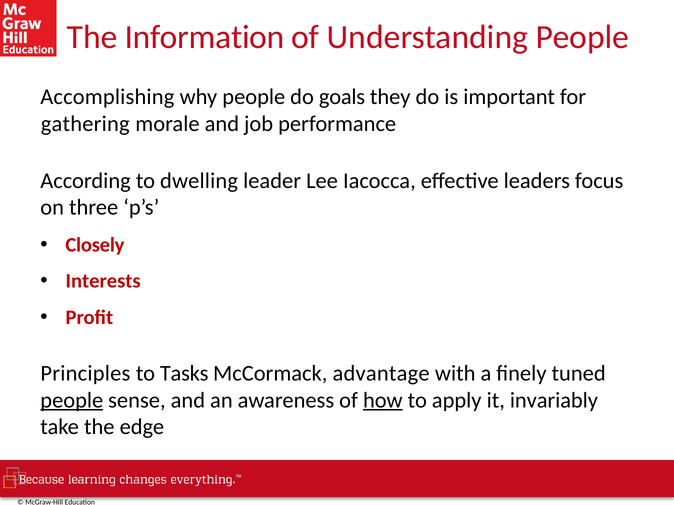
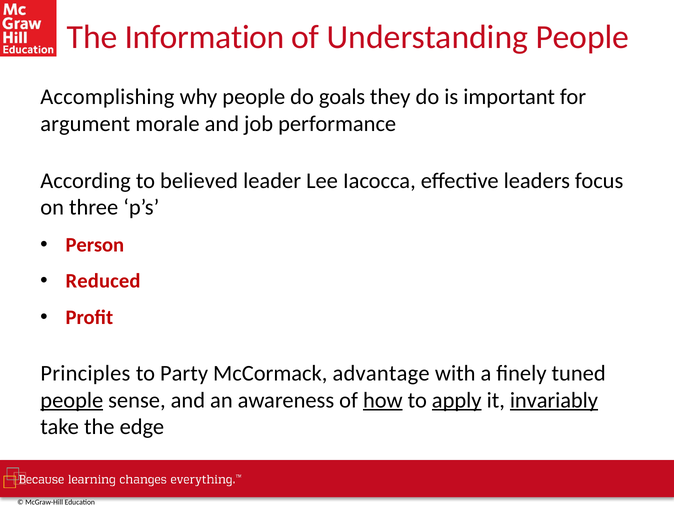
gathering: gathering -> argument (85, 124)
dwelling: dwelling -> believed (199, 181)
Closely: Closely -> Person (95, 245)
Interests: Interests -> Reduced (103, 281)
Tasks: Tasks -> Party (184, 374)
apply underline: none -> present (457, 401)
invariably underline: none -> present (554, 401)
